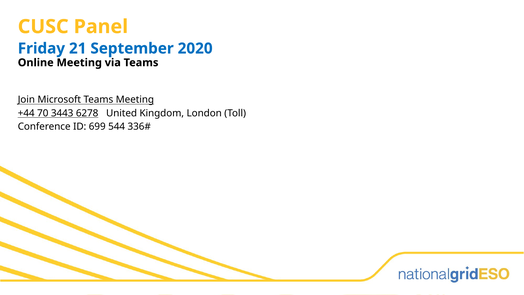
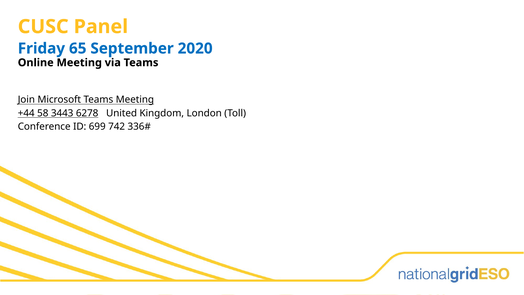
21: 21 -> 65 (78, 48)
70: 70 -> 58 (43, 113)
544: 544 -> 742 (117, 126)
